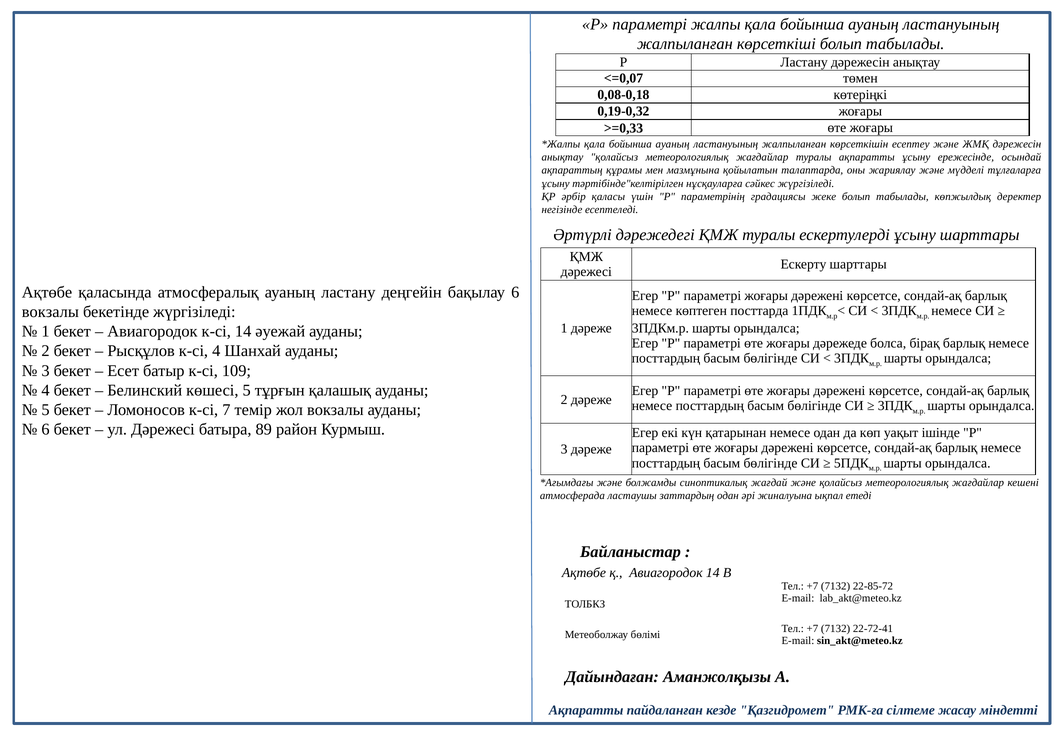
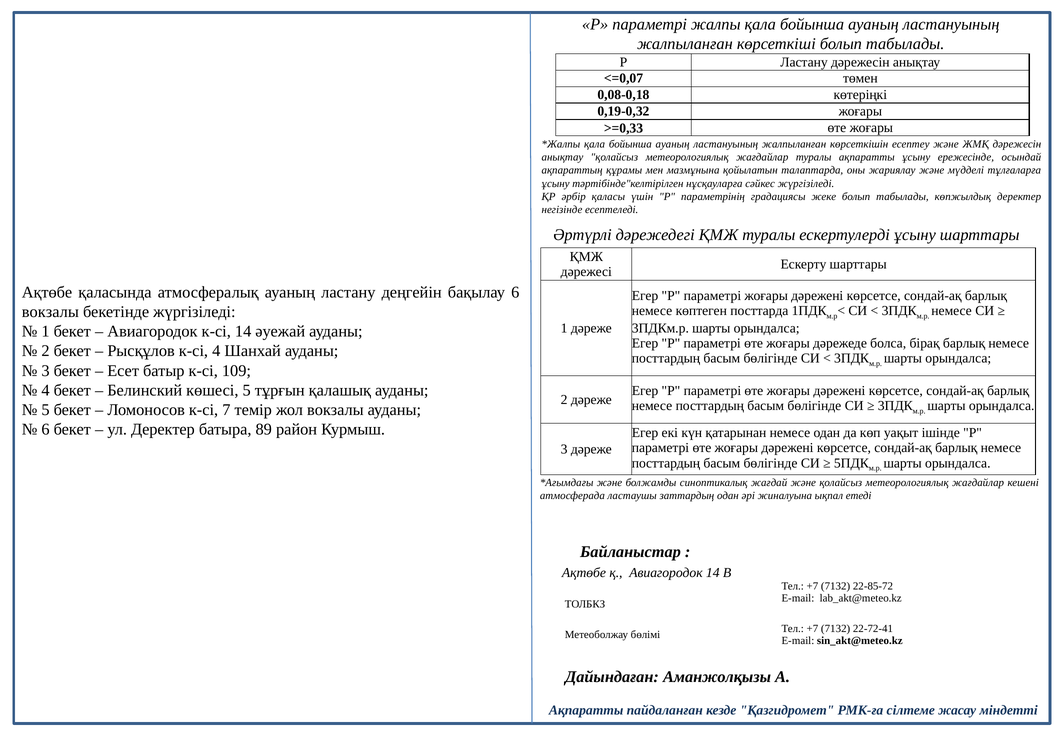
ул Дәрежесі: Дәрежесі -> Деректер (163, 430)
